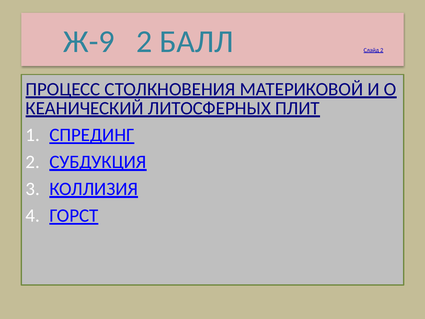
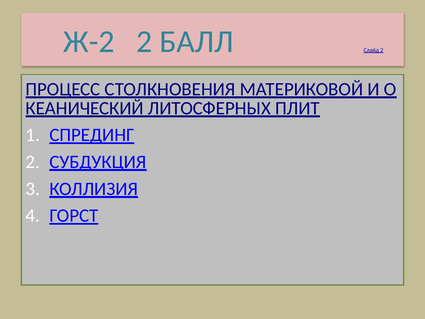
Ж-9: Ж-9 -> Ж-2 (89, 42)
